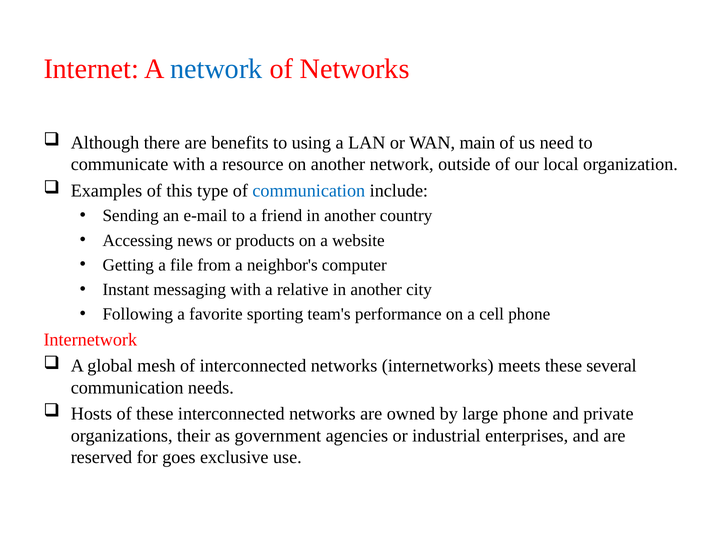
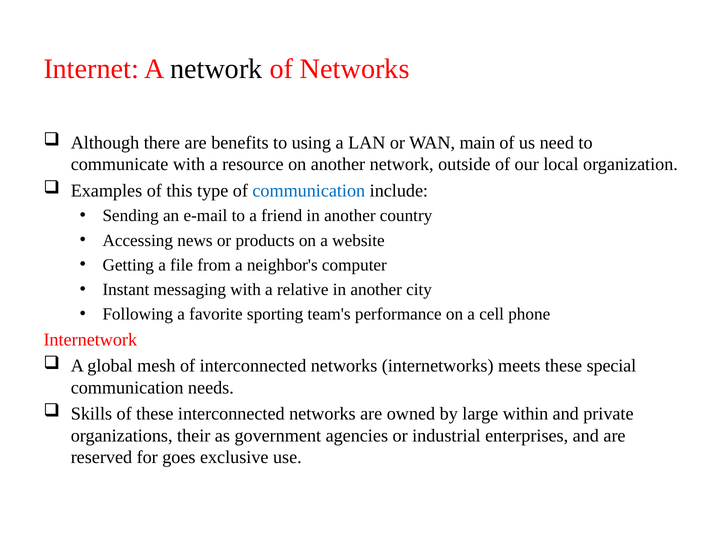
network colour: blue -> black (216, 69)
several: several -> special (611, 366)
Hosts: Hosts -> Skills (91, 414)
large phone: phone -> within (526, 414)
